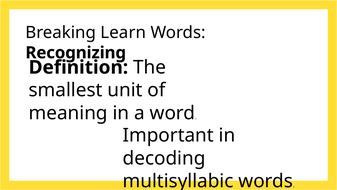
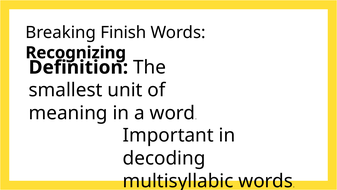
Learn: Learn -> Finish (123, 32)
